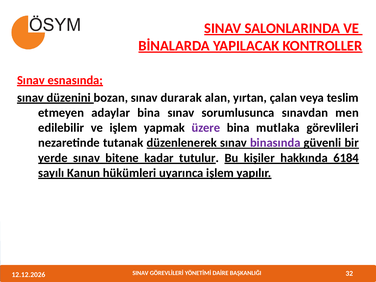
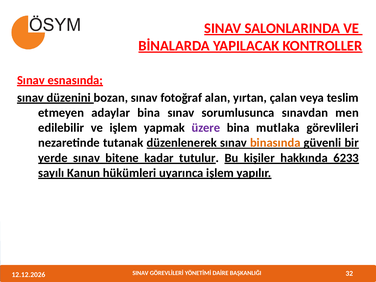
durarak: durarak -> fotoğraf (181, 98)
binasında colour: purple -> orange (275, 143)
6184: 6184 -> 6233 (346, 158)
